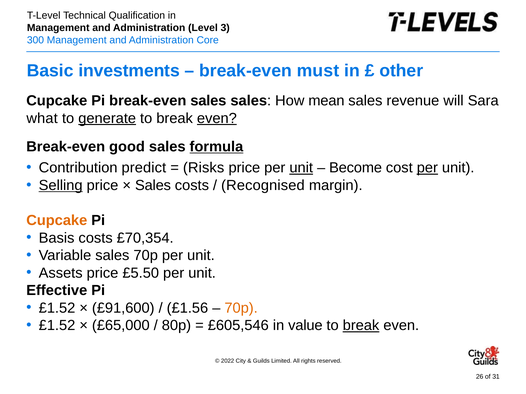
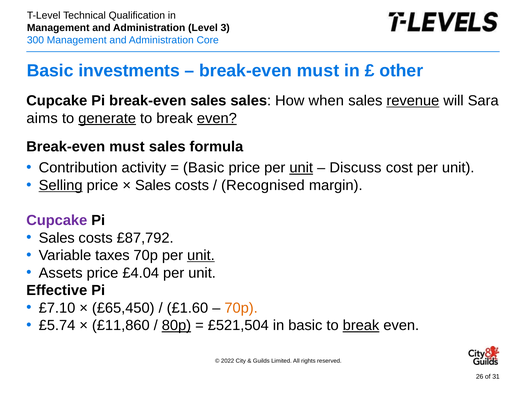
mean: mean -> when (326, 101)
revenue underline: none -> present (413, 101)
what: what -> aims (42, 118)
good: good -> must (127, 147)
formula underline: present -> none (216, 147)
predict: predict -> activity (144, 168)
Risks: Risks -> Basic (204, 168)
Become: Become -> Discuss (355, 168)
per underline: present -> none (427, 168)
Cupcake colour: orange -> purple (57, 221)
Basis: Basis -> Sales (57, 238)
£70,354: £70,354 -> £87,792 (145, 238)
Variable sales: sales -> taxes (112, 256)
unit underline: none -> present (201, 256)
£5.50: £5.50 -> £4.04 (141, 273)
£1.52: £1.52 -> £7.10 (57, 308)
£91,600: £91,600 -> £65,450 (123, 308)
£1.56: £1.56 -> £1.60 (187, 308)
£1.52: £1.52 -> £5.74 (57, 326)
£65,000: £65,000 -> £11,860 (121, 326)
80p underline: none -> present (176, 326)
£605,546: £605,546 -> £521,504 (238, 326)
in value: value -> basic (305, 326)
